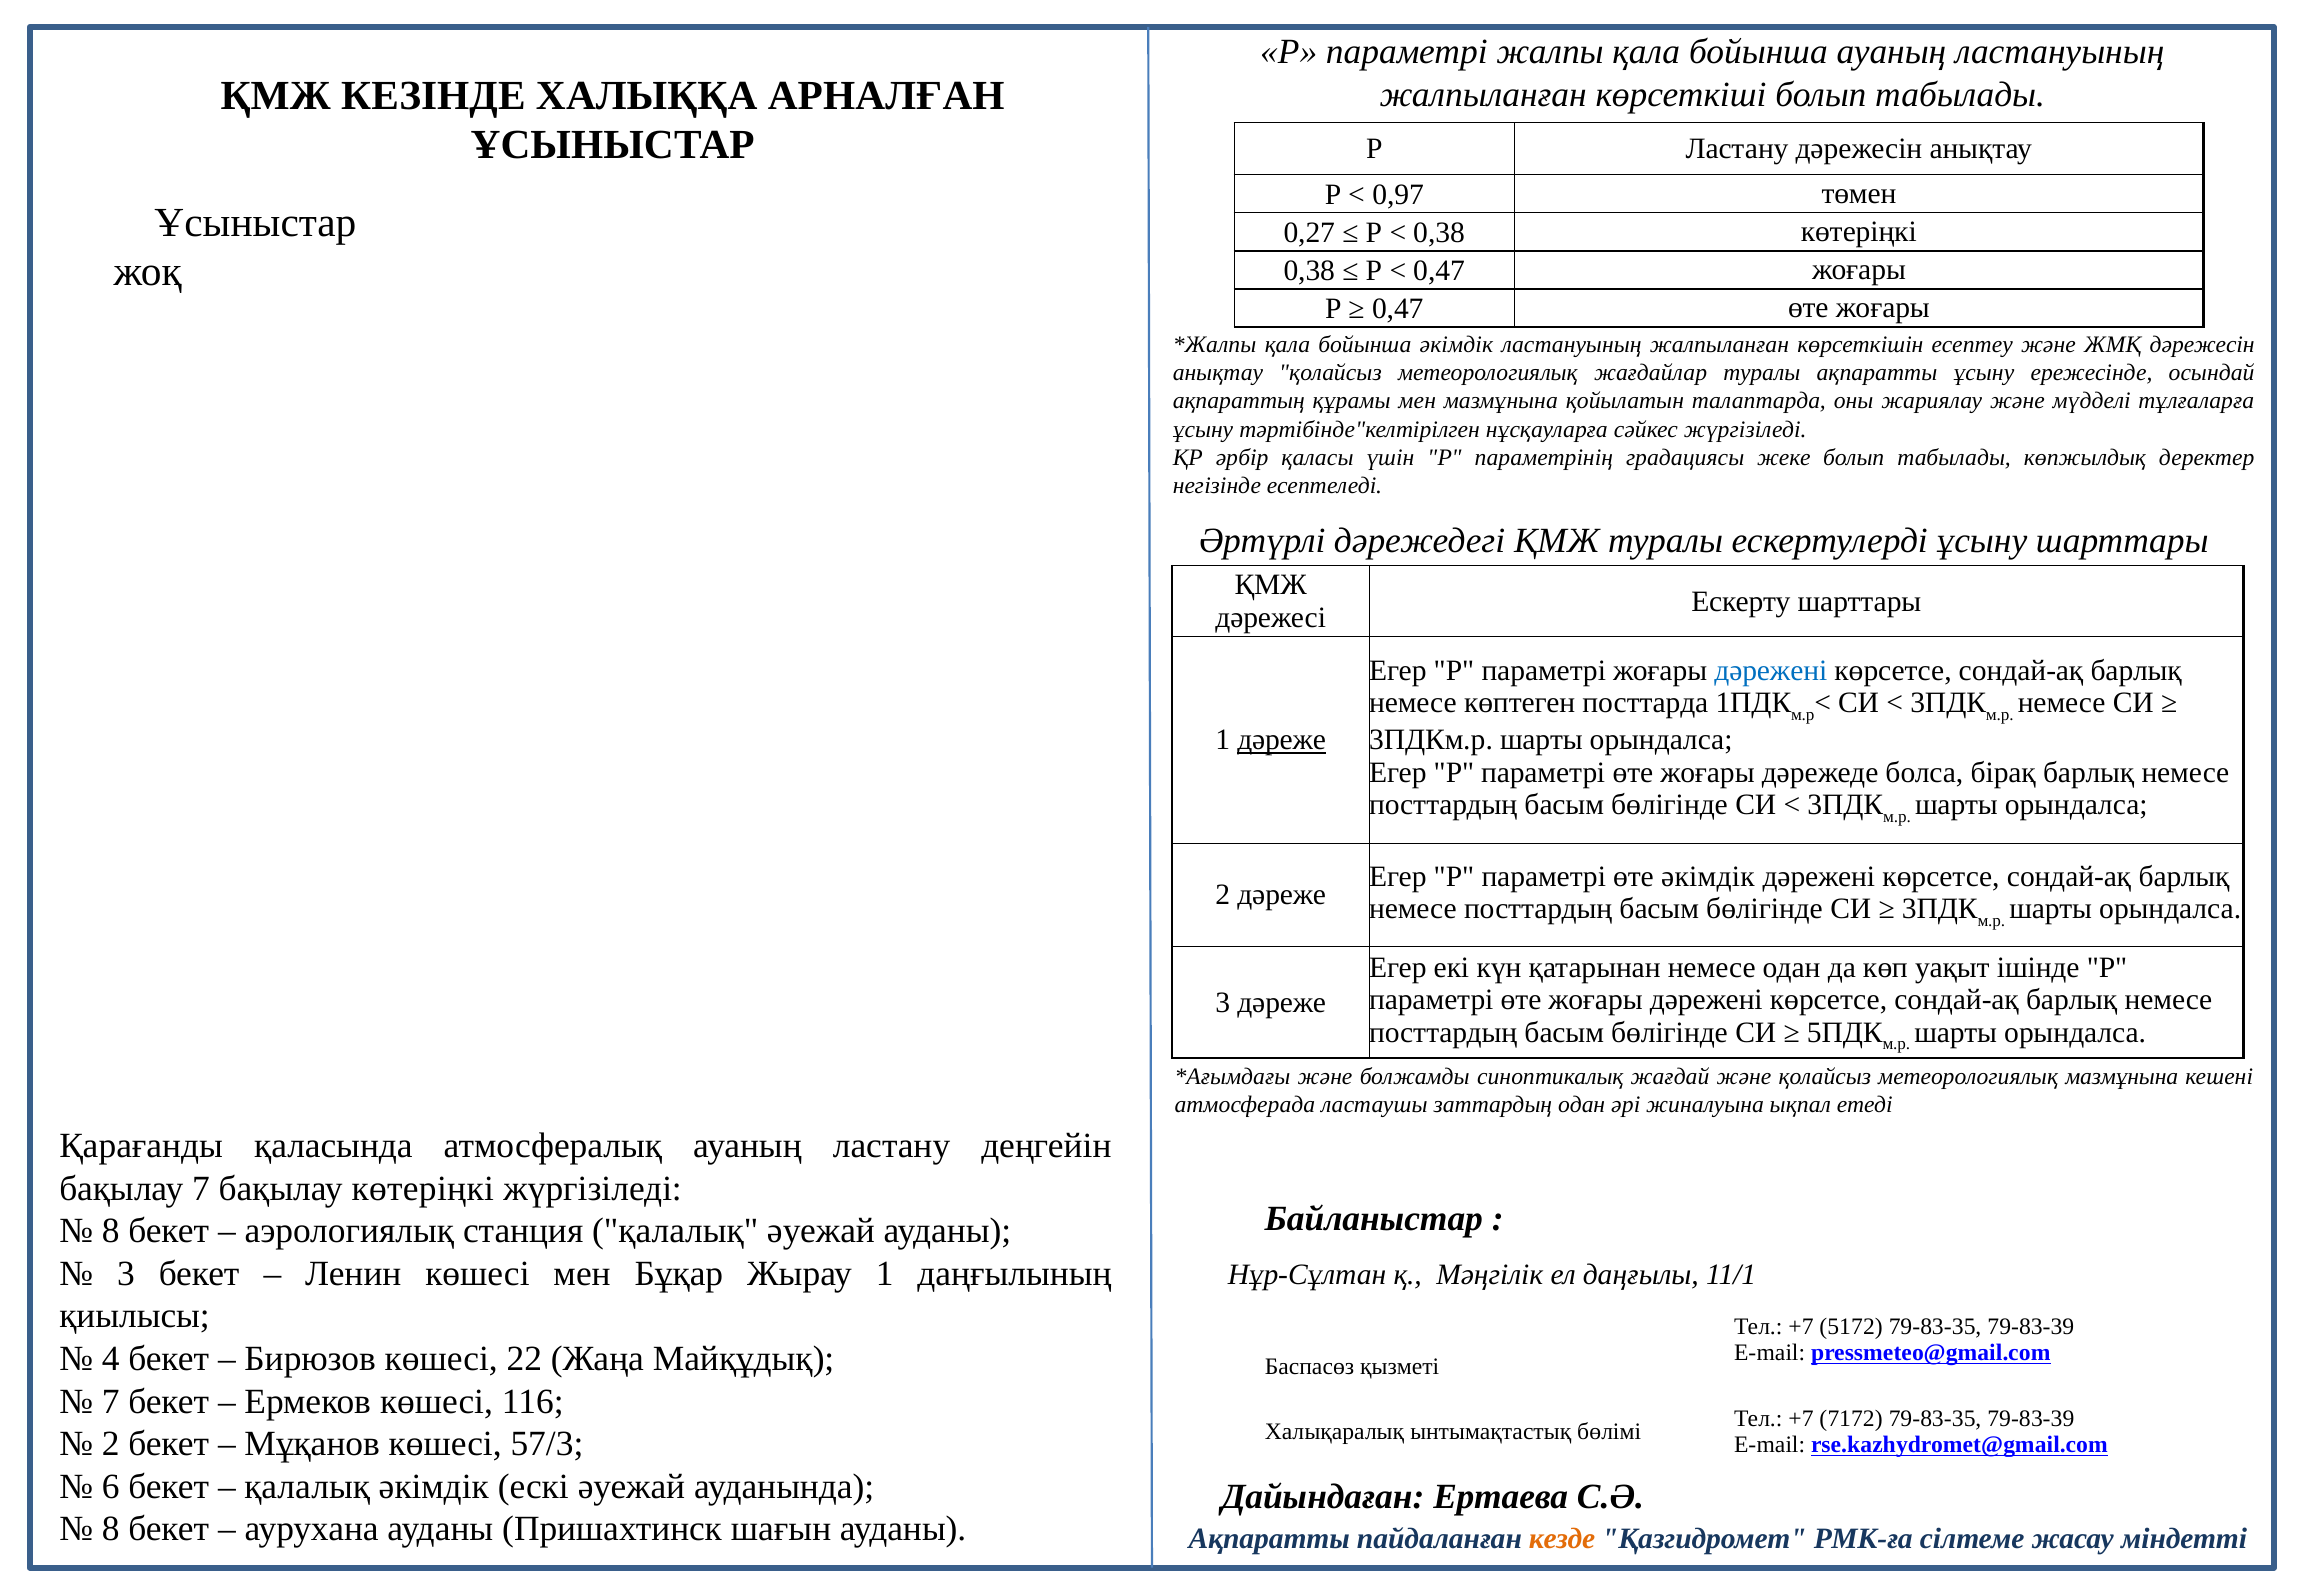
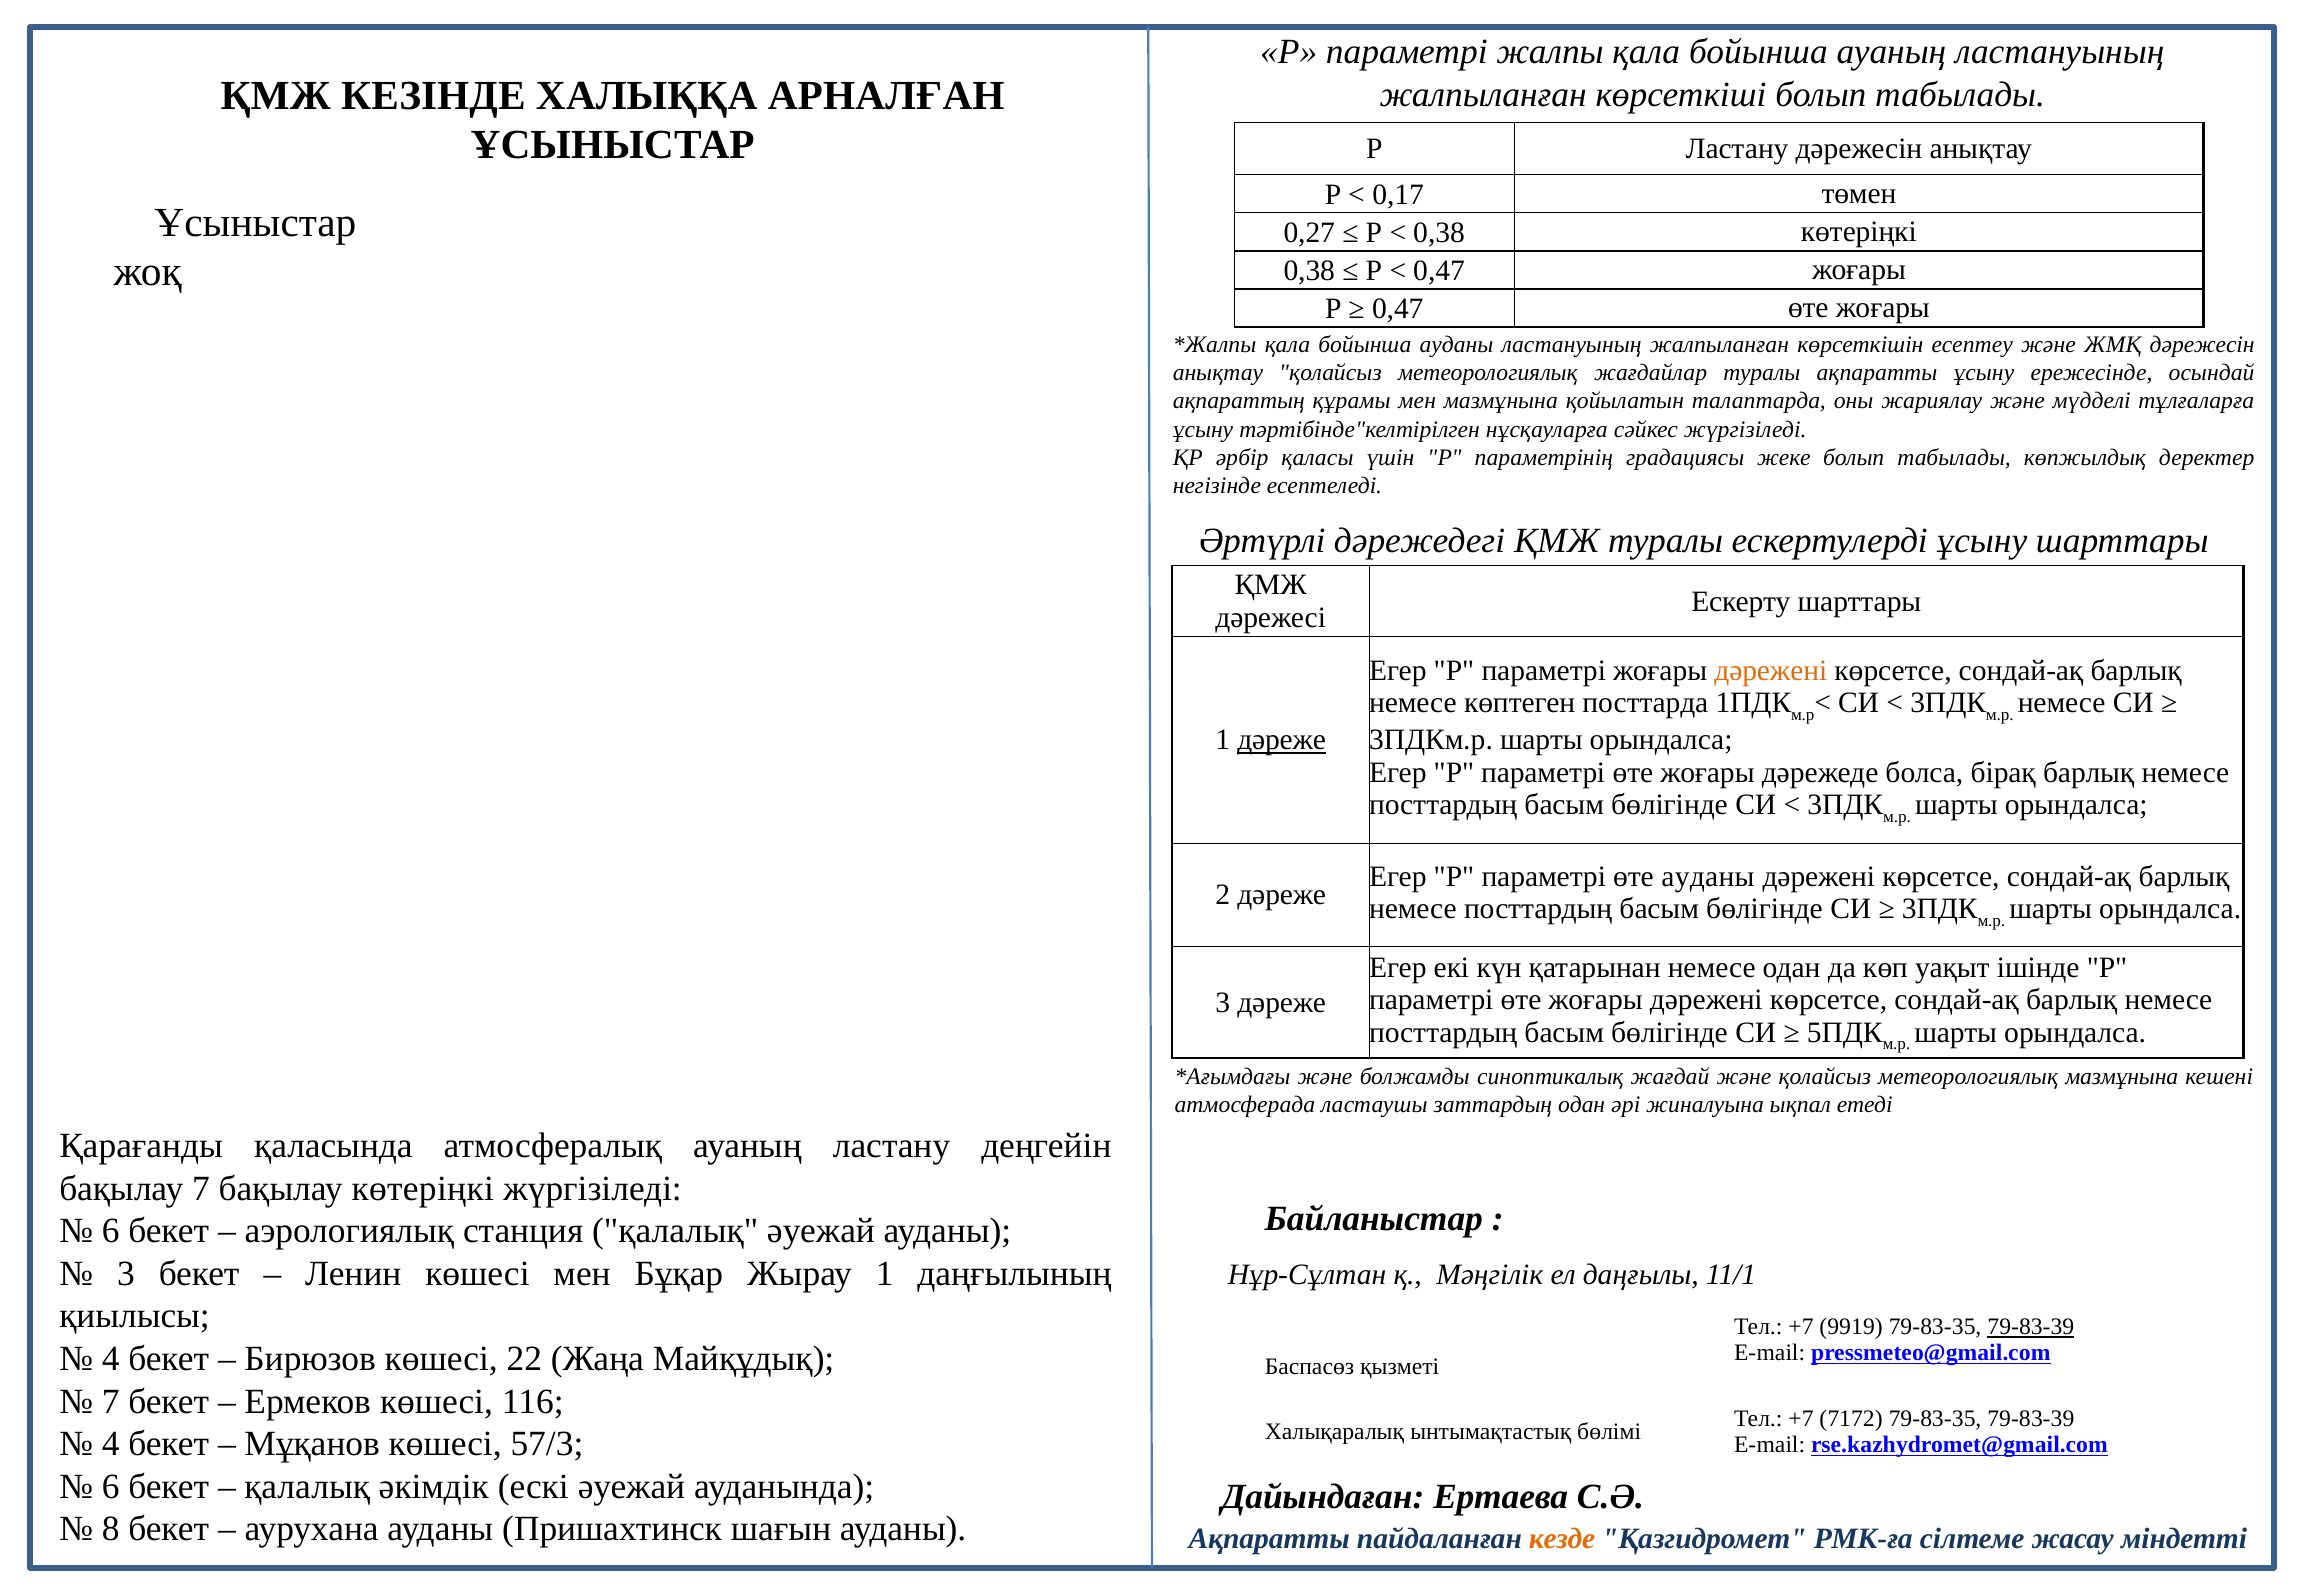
0,97: 0,97 -> 0,17 (1398, 195)
бойынша әкімдік: әкімдік -> ауданы (1456, 344)
дәрежені colour: blue -> orange (1771, 670)
өте әкімдік: әкімдік -> ауданы (1708, 876)
8: 8 -> 6 (111, 1231)
5172: 5172 -> 9919 (1851, 1327)
79-83-39 underline: none -> present (2031, 1327)
2: 2 -> 4 (111, 1444)
